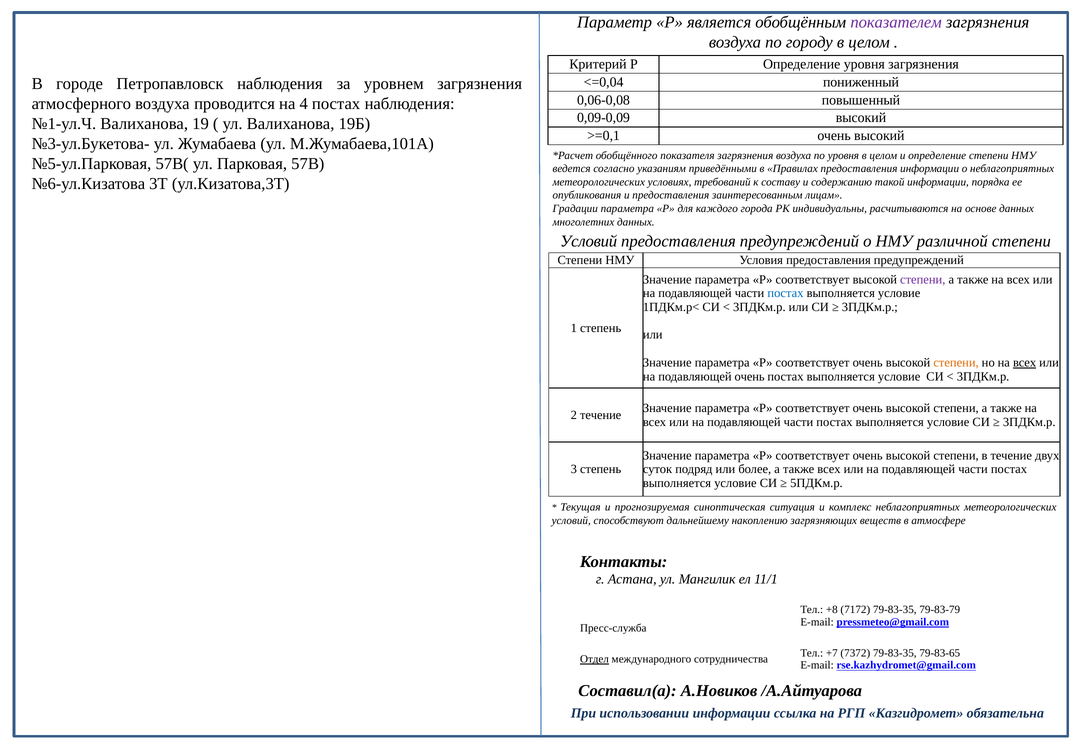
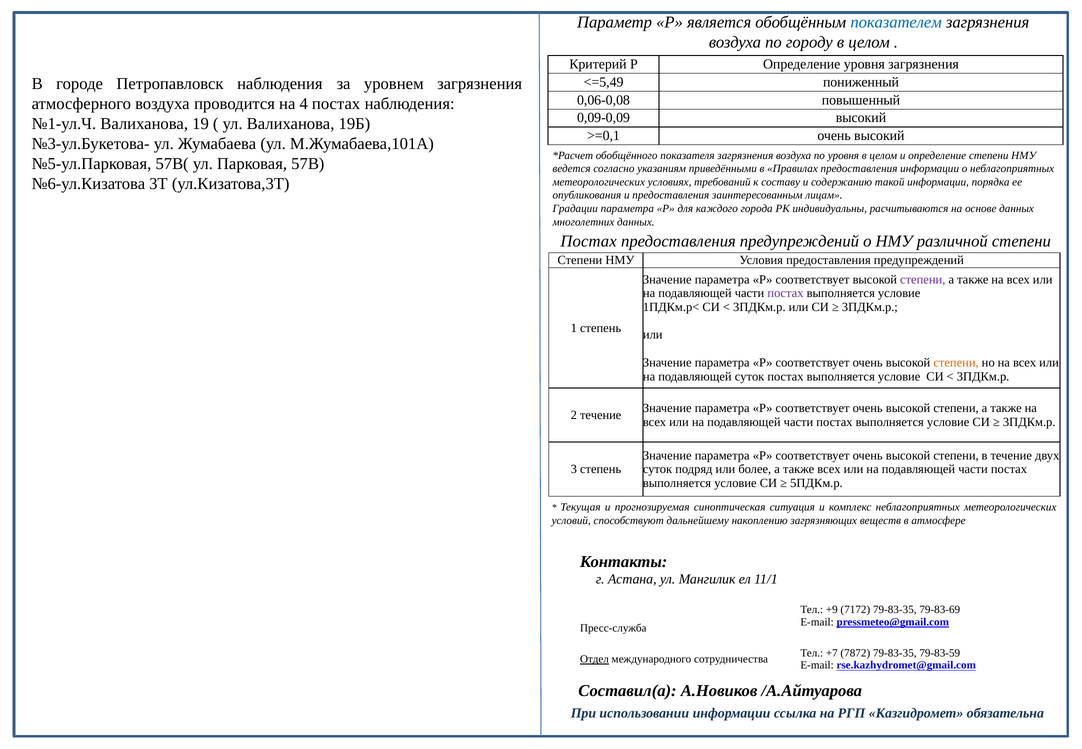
показателем colour: purple -> blue (896, 22)
<=0,04: <=0,04 -> <=5,49 (604, 82)
Условий: Условий -> Постах (589, 241)
постах colour: blue -> purple (785, 293)
всех underline: present -> none (1025, 363)
подавляющей очень: очень -> суток (750, 376)
+8: +8 -> +9 (832, 610)
79-83-79: 79-83-79 -> 79-83-69 (940, 610)
7372: 7372 -> 7872 (855, 653)
79-83-65: 79-83-65 -> 79-83-59 (940, 653)
